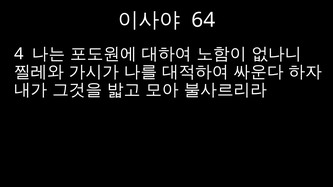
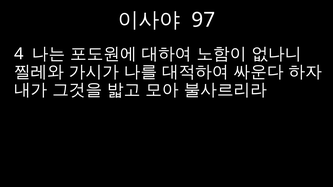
64: 64 -> 97 (203, 20)
